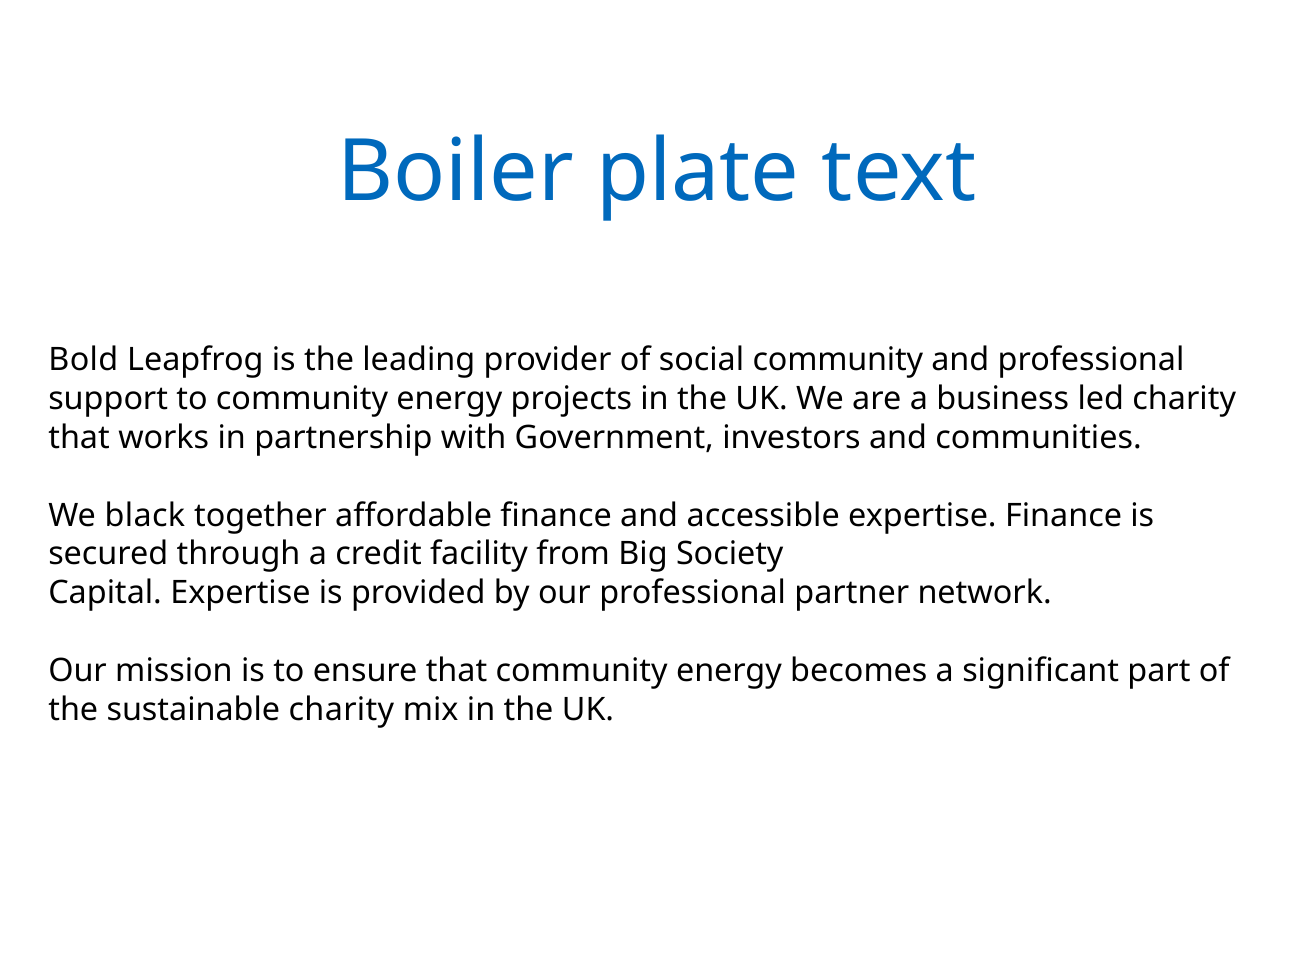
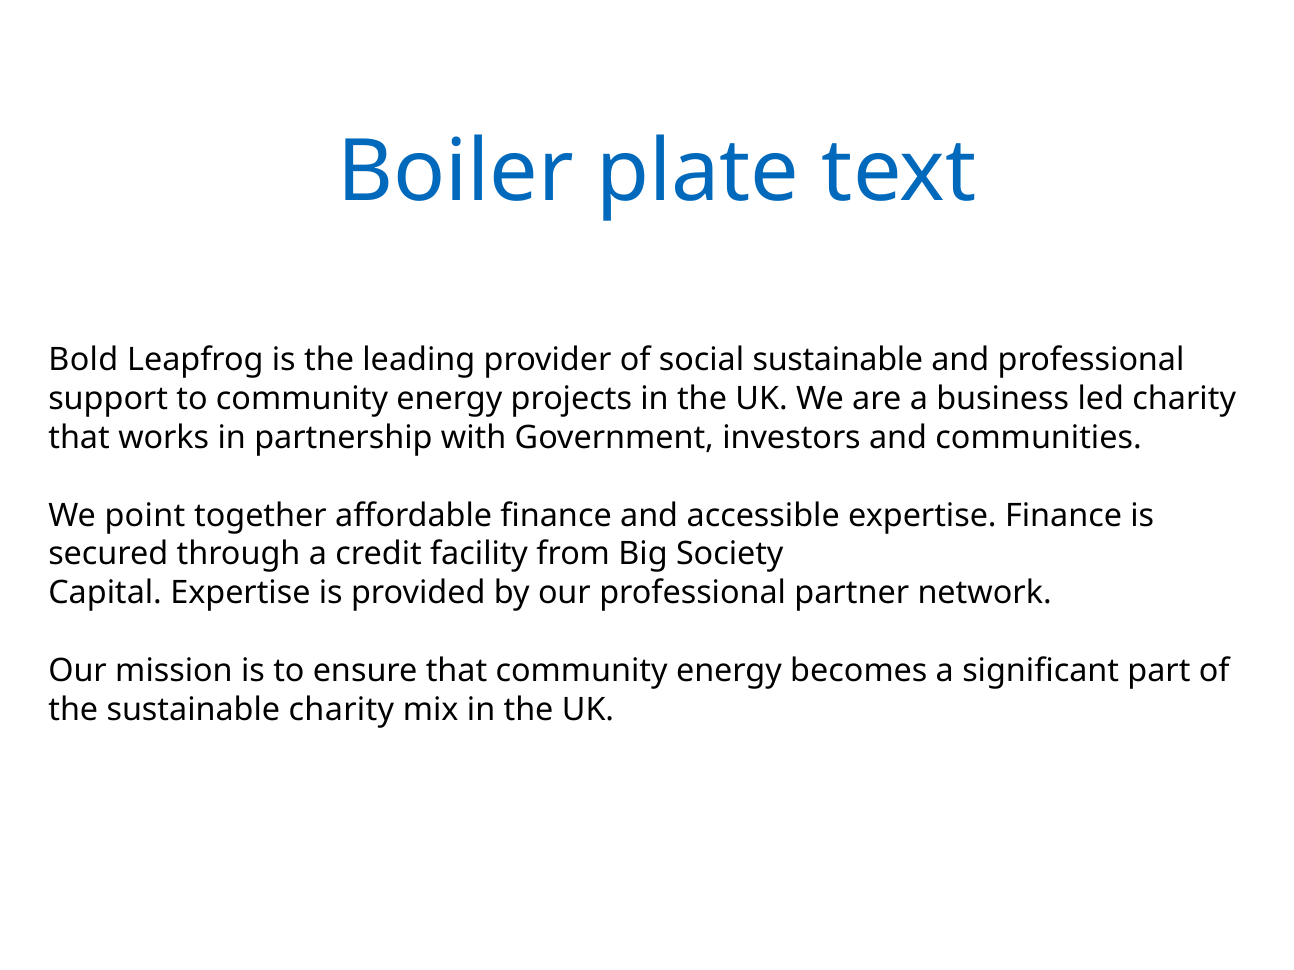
social community: community -> sustainable (838, 360)
black: black -> point (145, 516)
